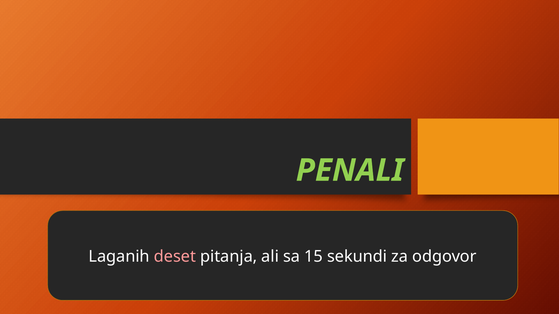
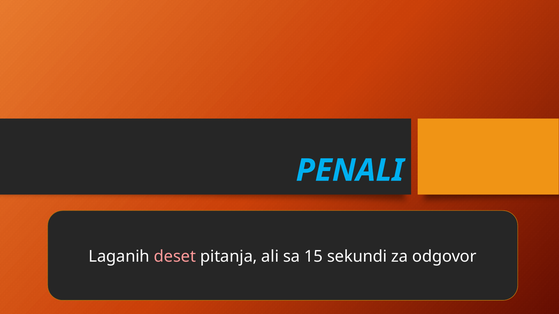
PENALI colour: light green -> light blue (350, 171)
